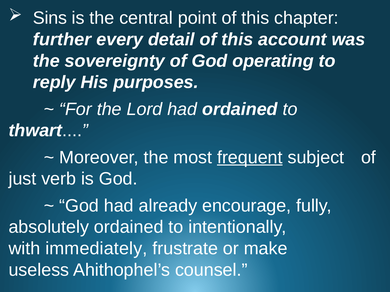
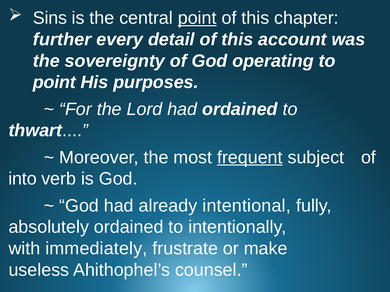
point underline: none -> present (197, 18)
reply: reply -> point (54, 82)
just: just -> into (23, 179)
encourage: encourage -> intentional (247, 206)
